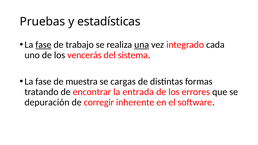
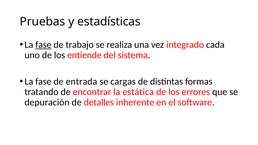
una underline: present -> none (142, 45)
vencerás: vencerás -> entiende (84, 55)
muestra: muestra -> entrada (81, 81)
entrada: entrada -> estática (138, 92)
corregir: corregir -> detalles (99, 102)
